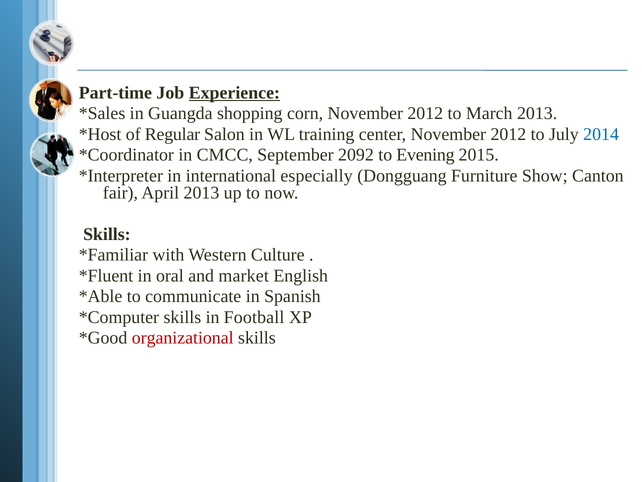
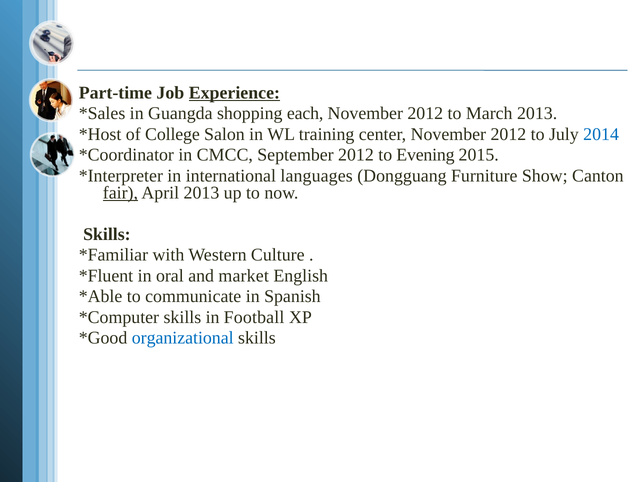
corn: corn -> each (305, 113)
Regular: Regular -> College (172, 134)
September 2092: 2092 -> 2012 (356, 155)
especially: especially -> languages (317, 176)
fair underline: none -> present (120, 193)
organizational colour: red -> blue (183, 338)
